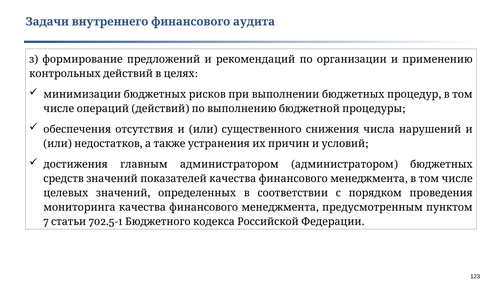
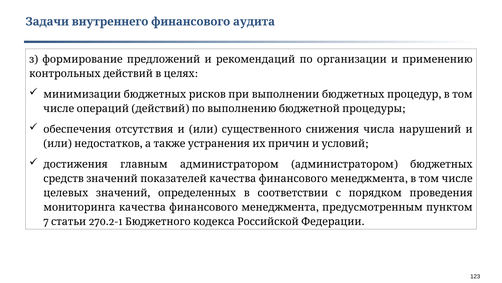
702.5-1: 702.5-1 -> 270.2-1 (106, 221)
